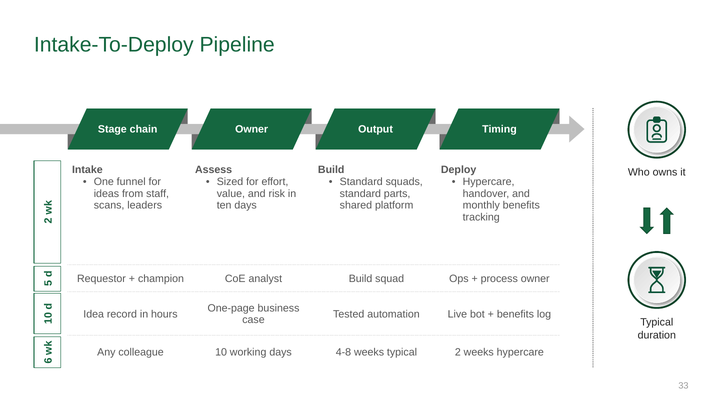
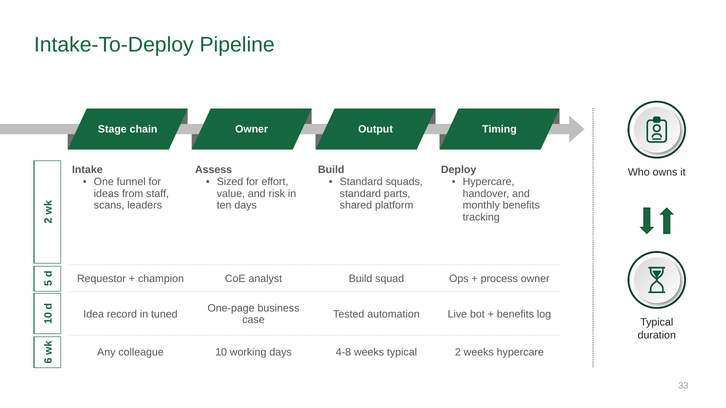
hours: hours -> tuned (164, 314)
